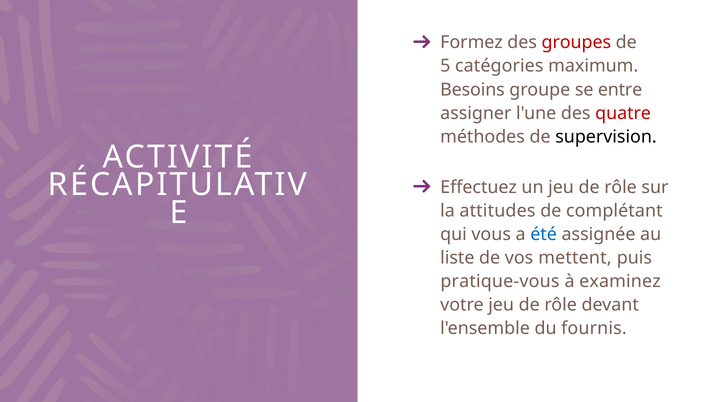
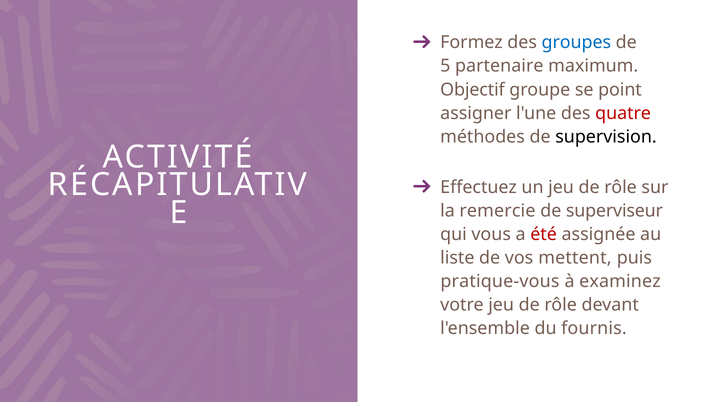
groupes colour: red -> blue (576, 43)
catégories: catégories -> partenaire (499, 66)
Besoins: Besoins -> Objectif (472, 90)
entre: entre -> point (620, 90)
attitudes: attitudes -> remercie (497, 211)
complétant: complétant -> superviseur (614, 211)
été colour: blue -> red (544, 234)
